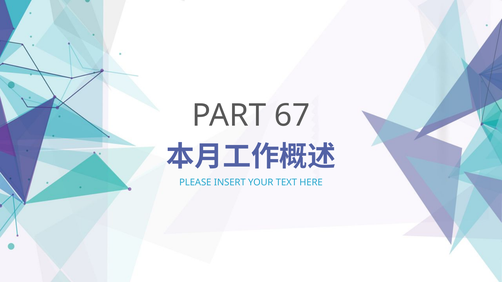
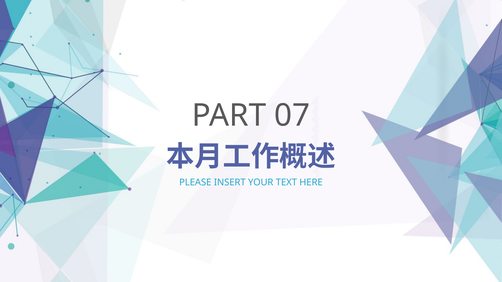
67: 67 -> 07 (292, 116)
